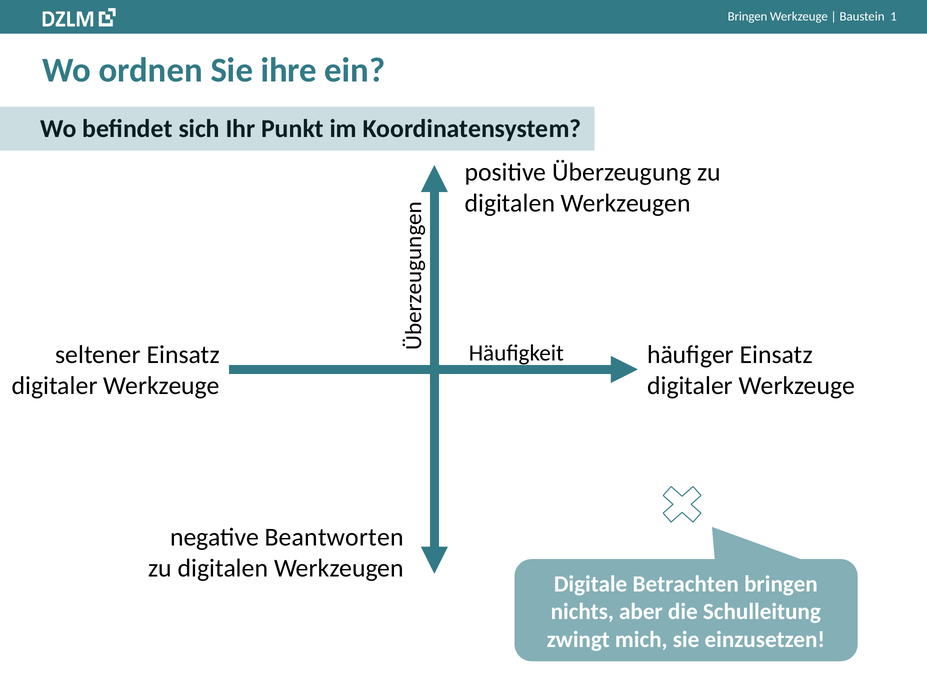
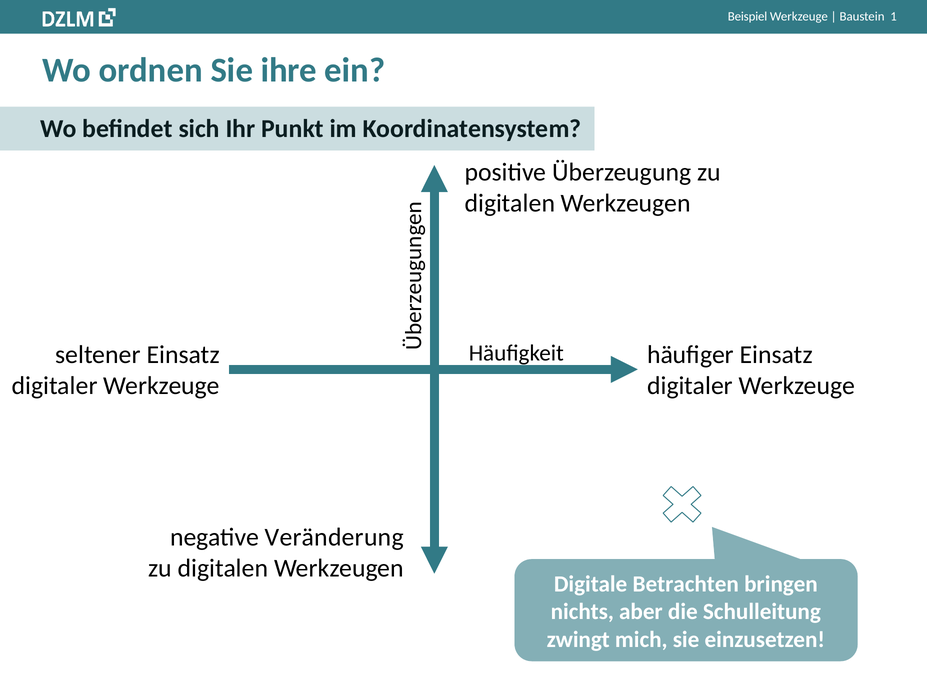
Bringen: Bringen -> Beispiel (748, 16)
Beantworten: Beantworten -> Veränderung (334, 537)
